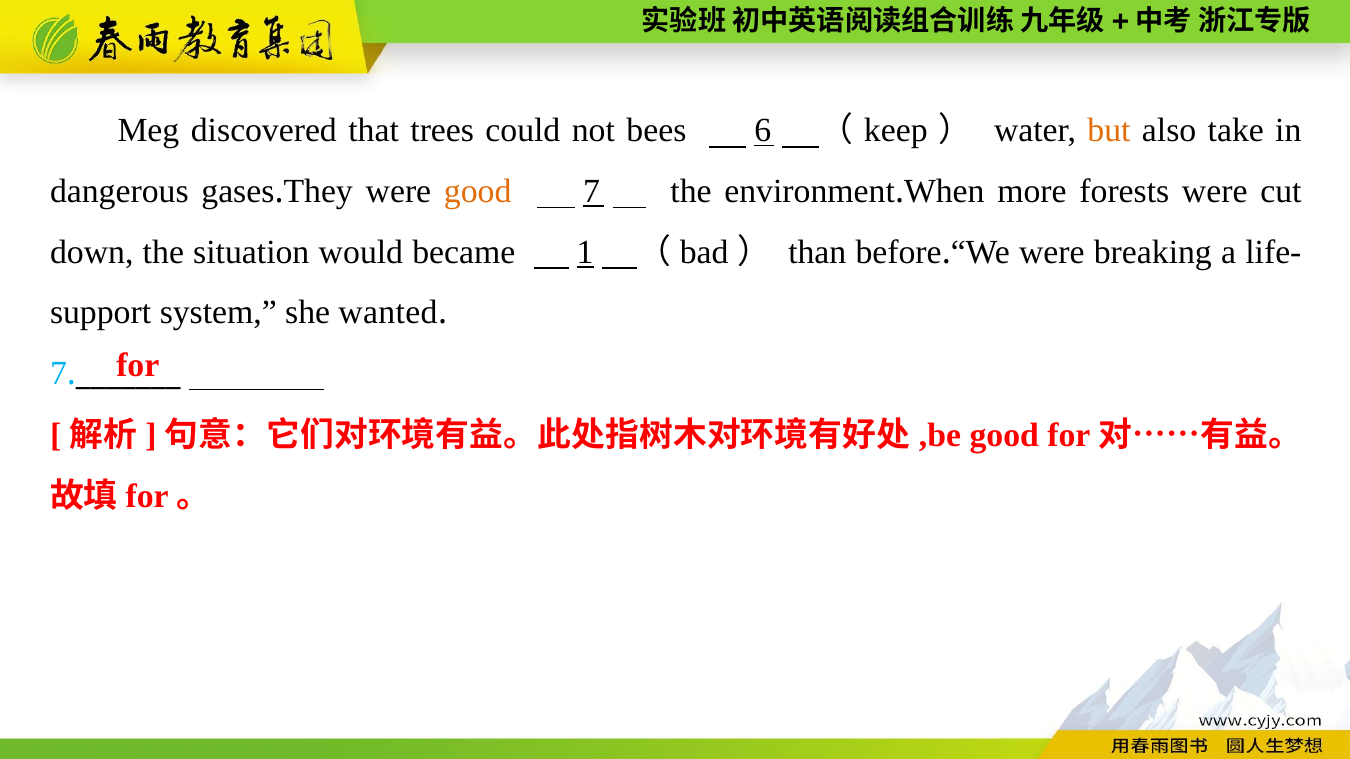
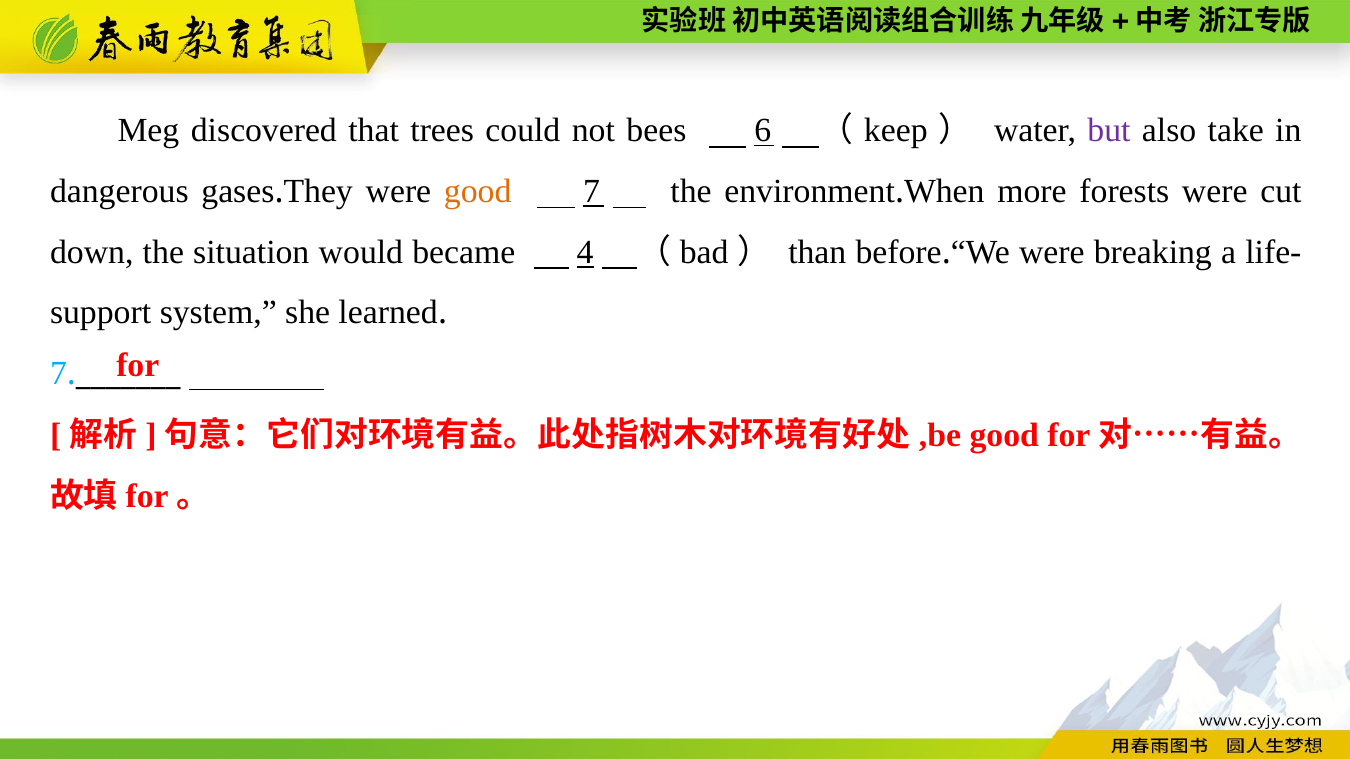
but colour: orange -> purple (1109, 131)
1: 1 -> 4 (585, 252)
wanted: wanted -> learned (388, 313)
